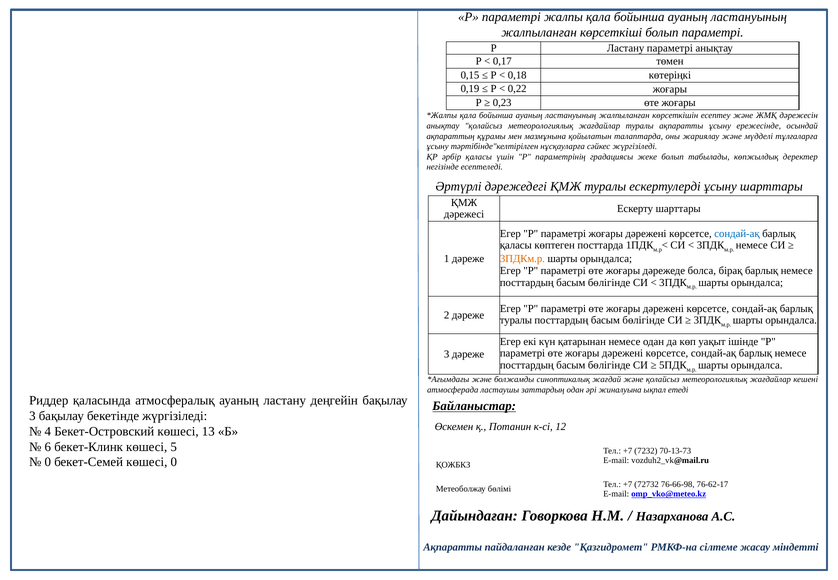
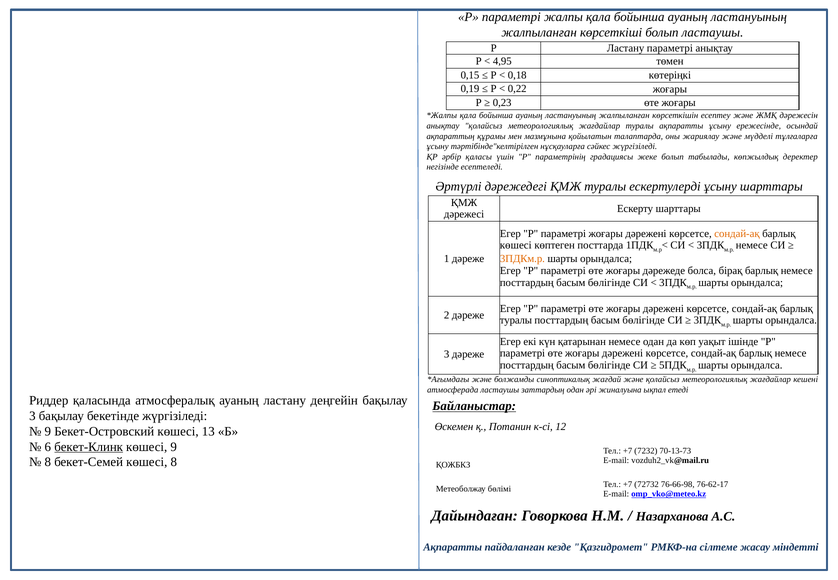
болып параметрі: параметрі -> ластаушы (713, 33)
0,17: 0,17 -> 4,95 (502, 61)
сондай-ақ colour: blue -> orange (737, 234)
қаласы: қаласы -> көшесі (516, 245)
4: 4 -> 9 (48, 431)
бекет-Клинк underline: none -> present (89, 447)
көшесі 5: 5 -> 9 (174, 447)
0: 0 -> 8 (48, 462)
көшесі 0: 0 -> 8 (174, 462)
